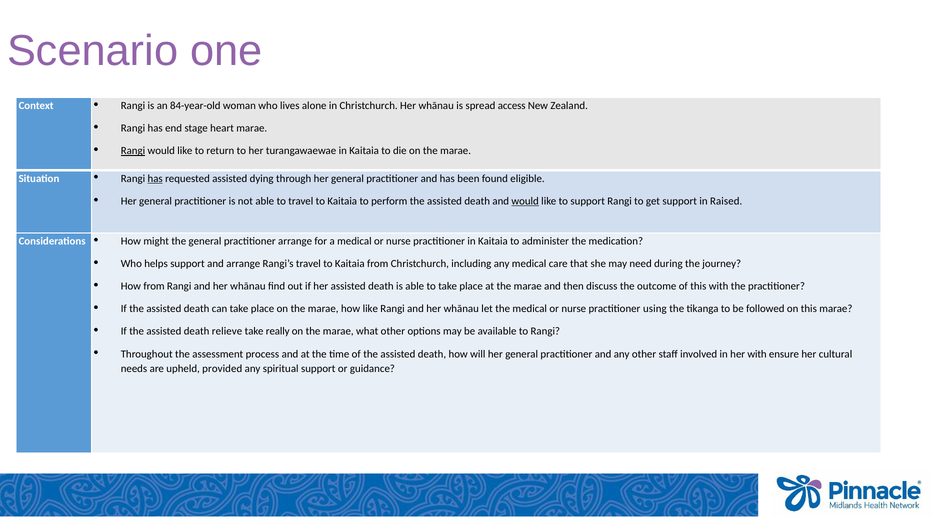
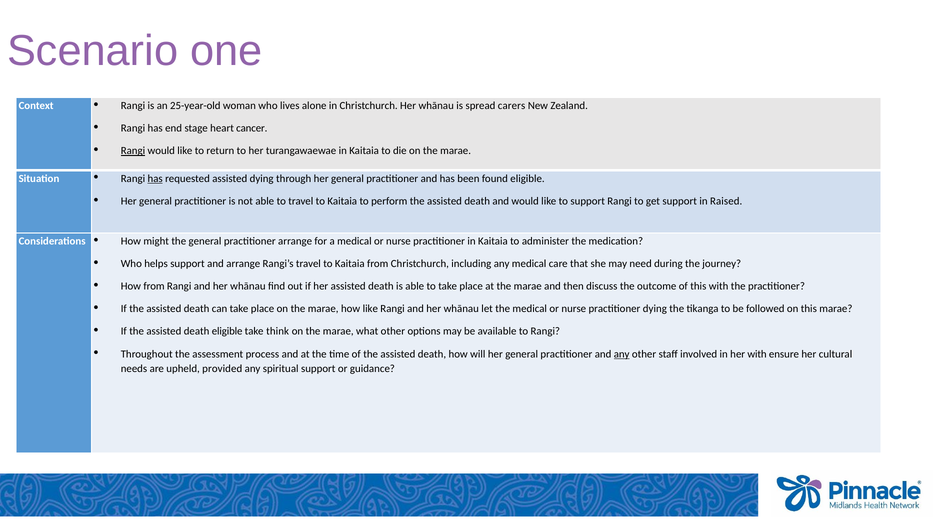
84-year-old: 84-year-old -> 25-year-old (195, 106)
access: access -> carers (512, 106)
heart marae: marae -> cancer (252, 128)
would underline: present -> none (525, 201)
practitioner using: using -> dying (655, 309)
death relieve: relieve -> eligible (227, 331)
really: really -> think (278, 331)
any underline: none -> present (622, 354)
